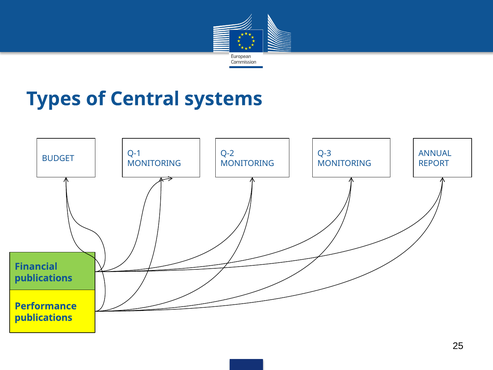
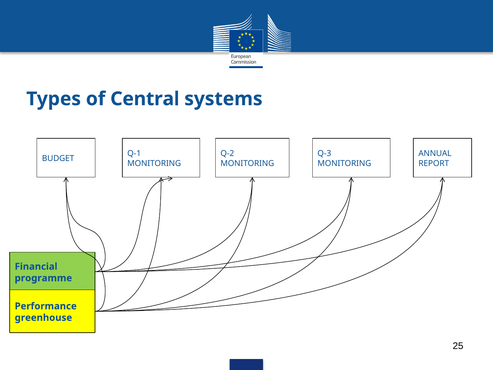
publications: publications -> programme (43, 278)
publications: publications -> greenhouse (43, 317)
